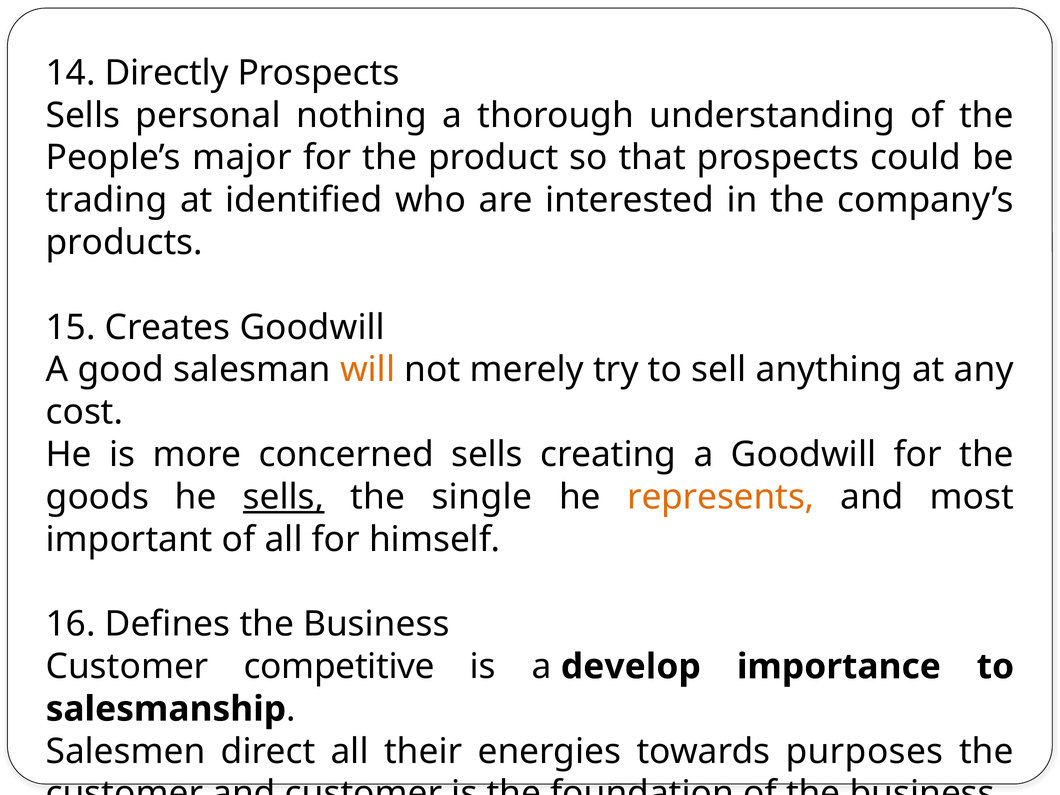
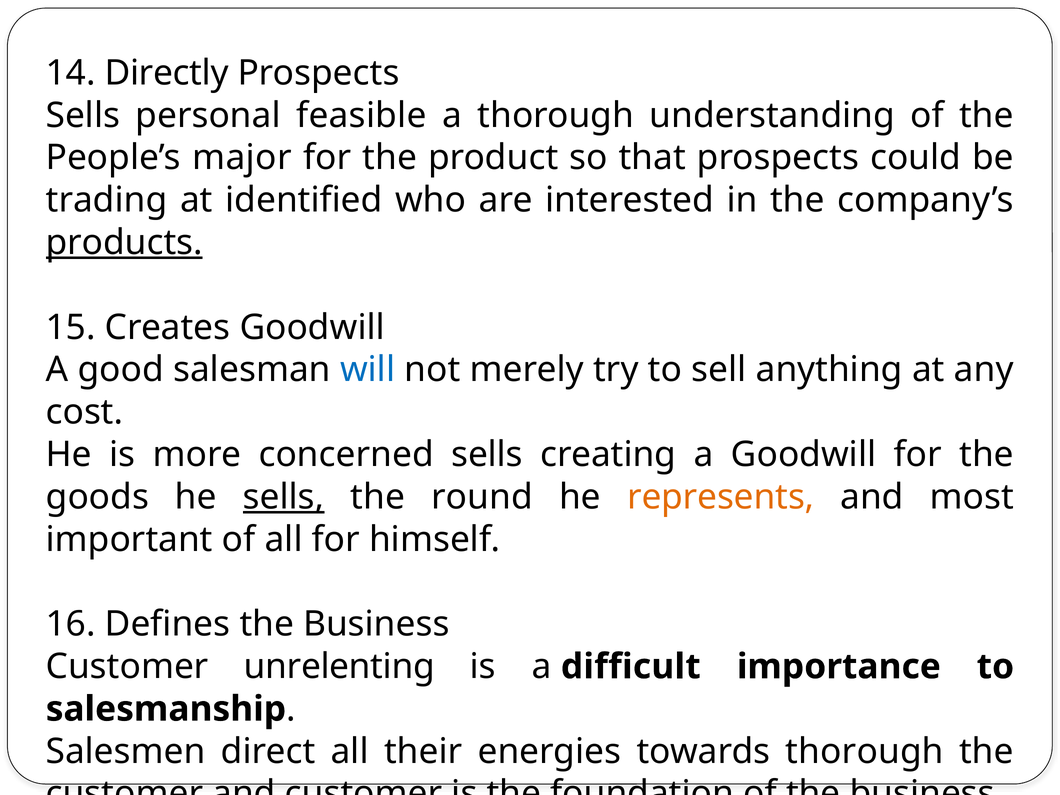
nothing: nothing -> feasible (361, 115)
products underline: none -> present (124, 243)
will colour: orange -> blue (368, 370)
single: single -> round (482, 497)
competitive: competitive -> unrelenting (339, 667)
develop: develop -> difficult (631, 667)
towards purposes: purposes -> thorough (865, 751)
